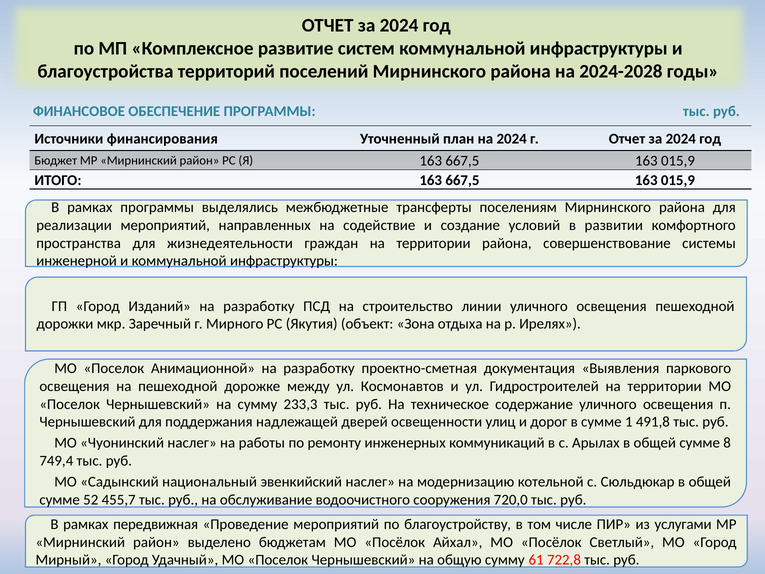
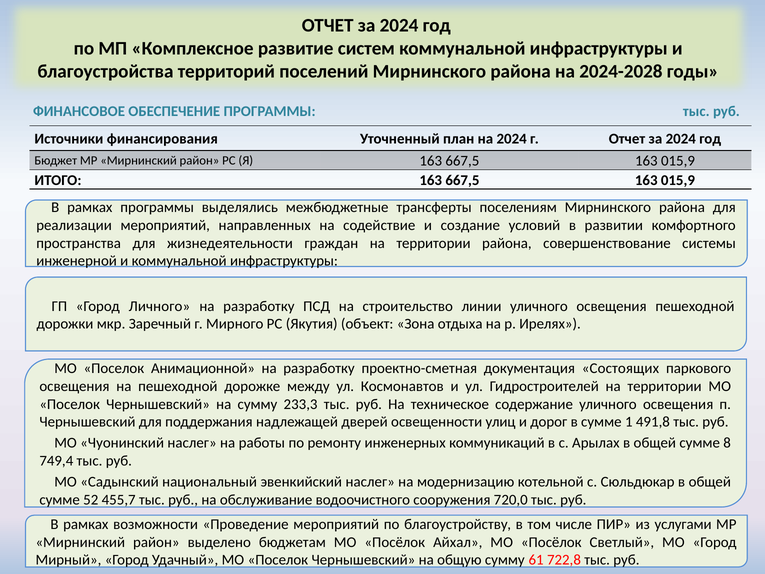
Изданий: Изданий -> Личного (159, 306)
Выявления: Выявления -> Состоящих (620, 368)
передвижная: передвижная -> возможности (156, 524)
